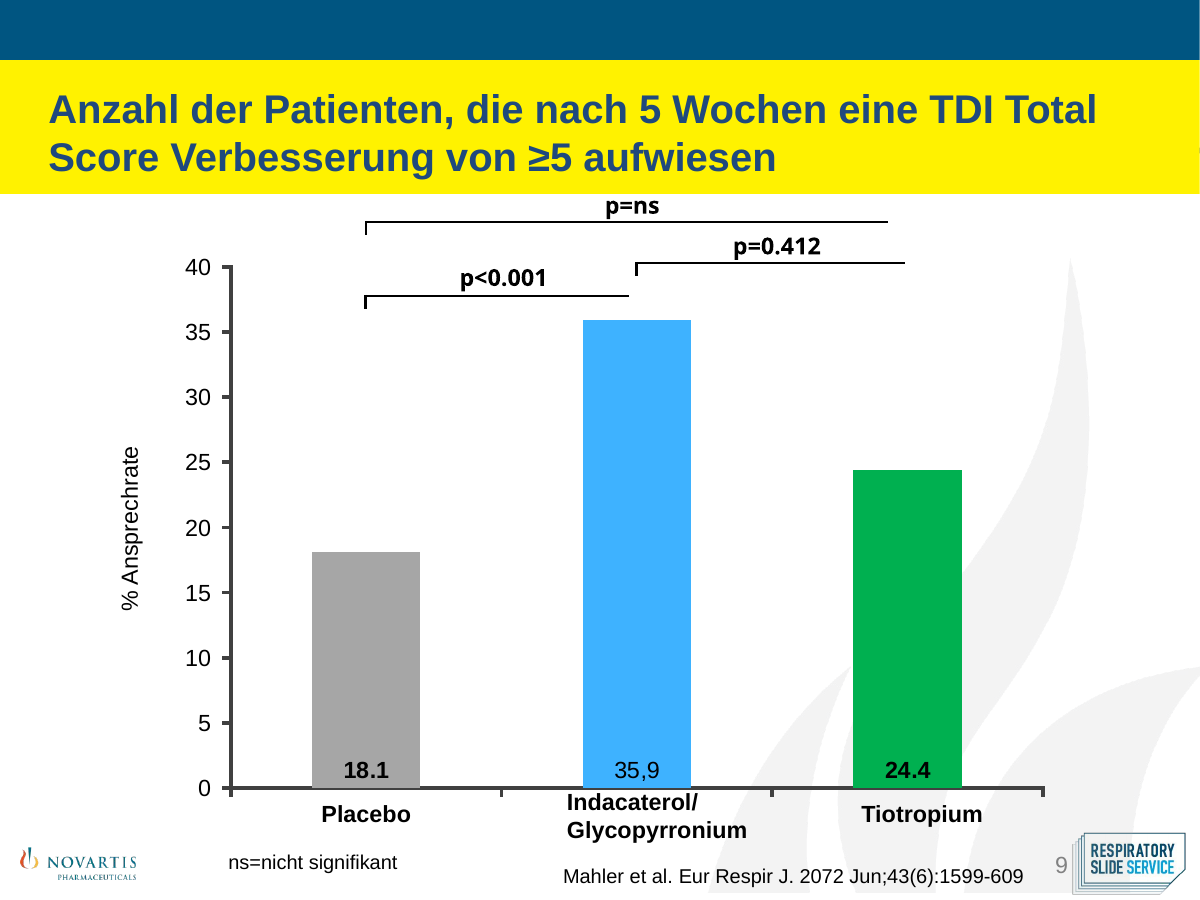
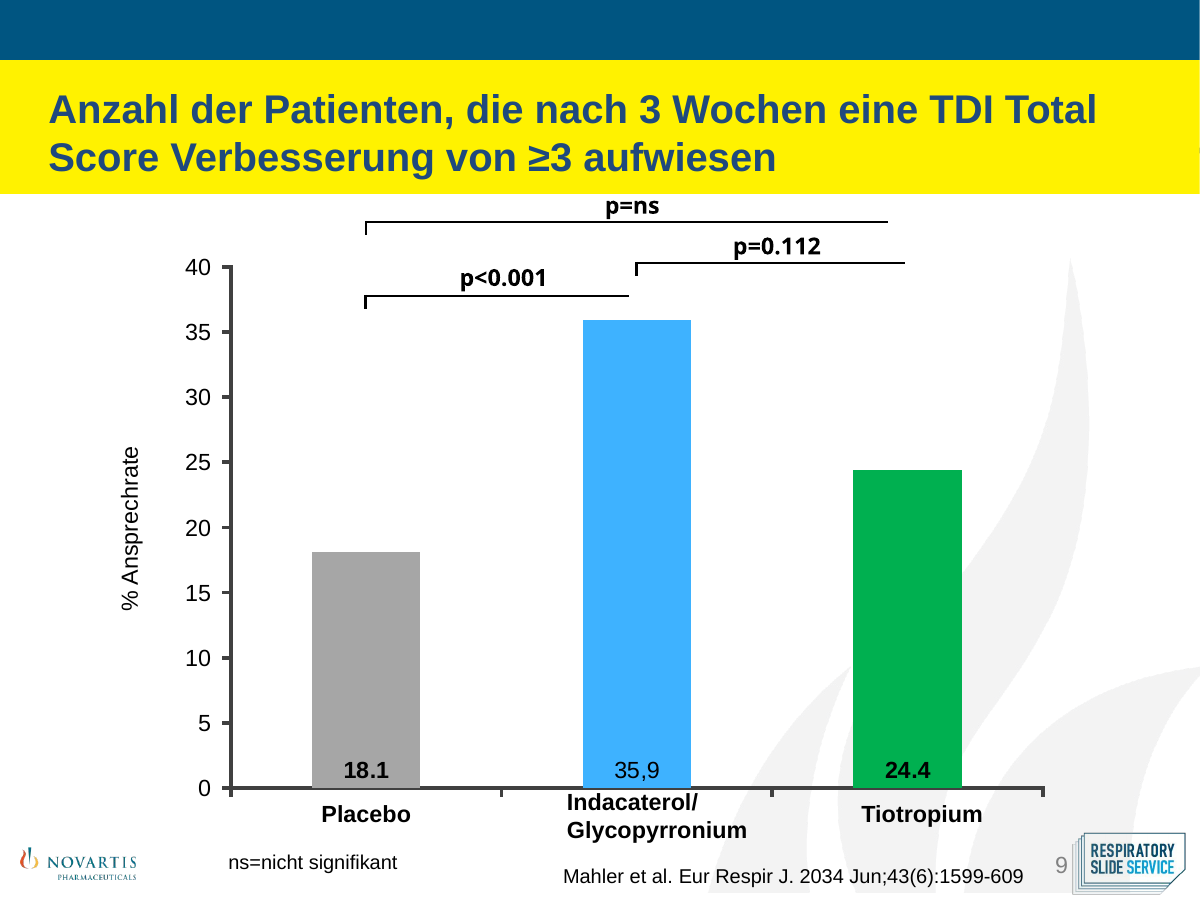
nach 5: 5 -> 3 (650, 110)
≥5: ≥5 -> ≥3 (550, 158)
p=0.412: p=0.412 -> p=0.112 (777, 247)
2072: 2072 -> 2034 (822, 877)
